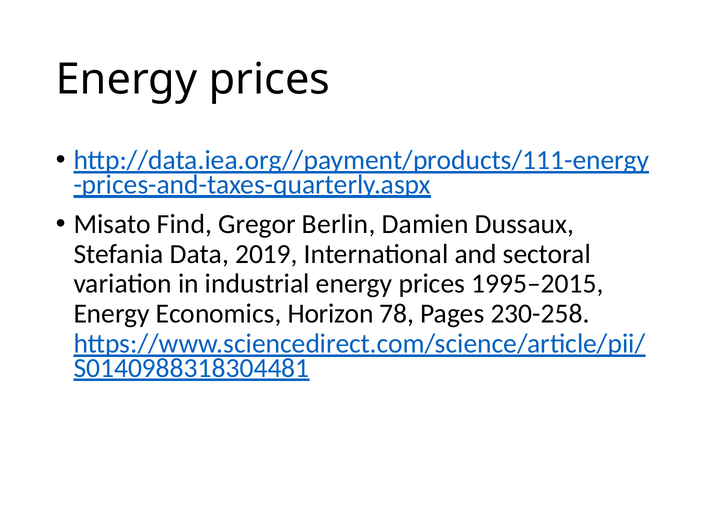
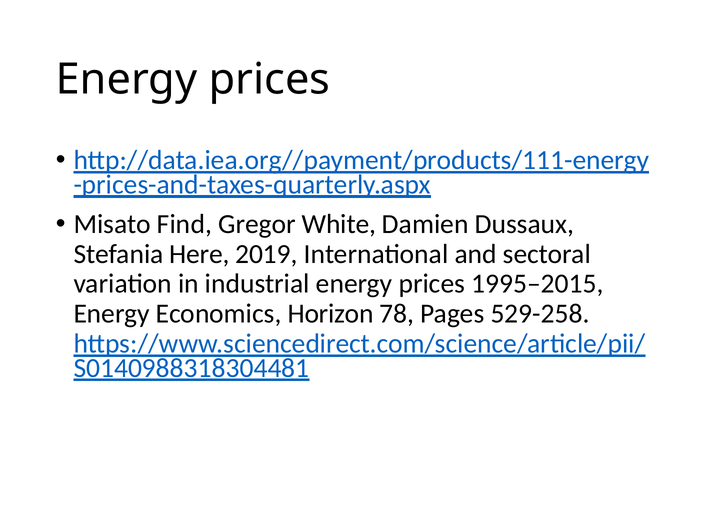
Berlin: Berlin -> White (339, 224)
Data: Data -> Here (199, 254)
230-258: 230-258 -> 529-258 (540, 313)
